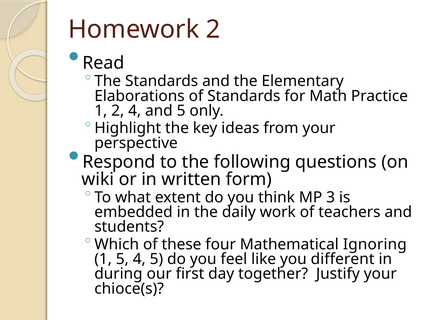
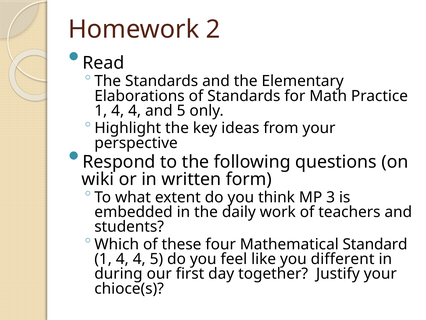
2: 2 -> 4 (118, 111)
Ignoring: Ignoring -> Standard (375, 244)
5: 5 -> 4 (122, 259)
